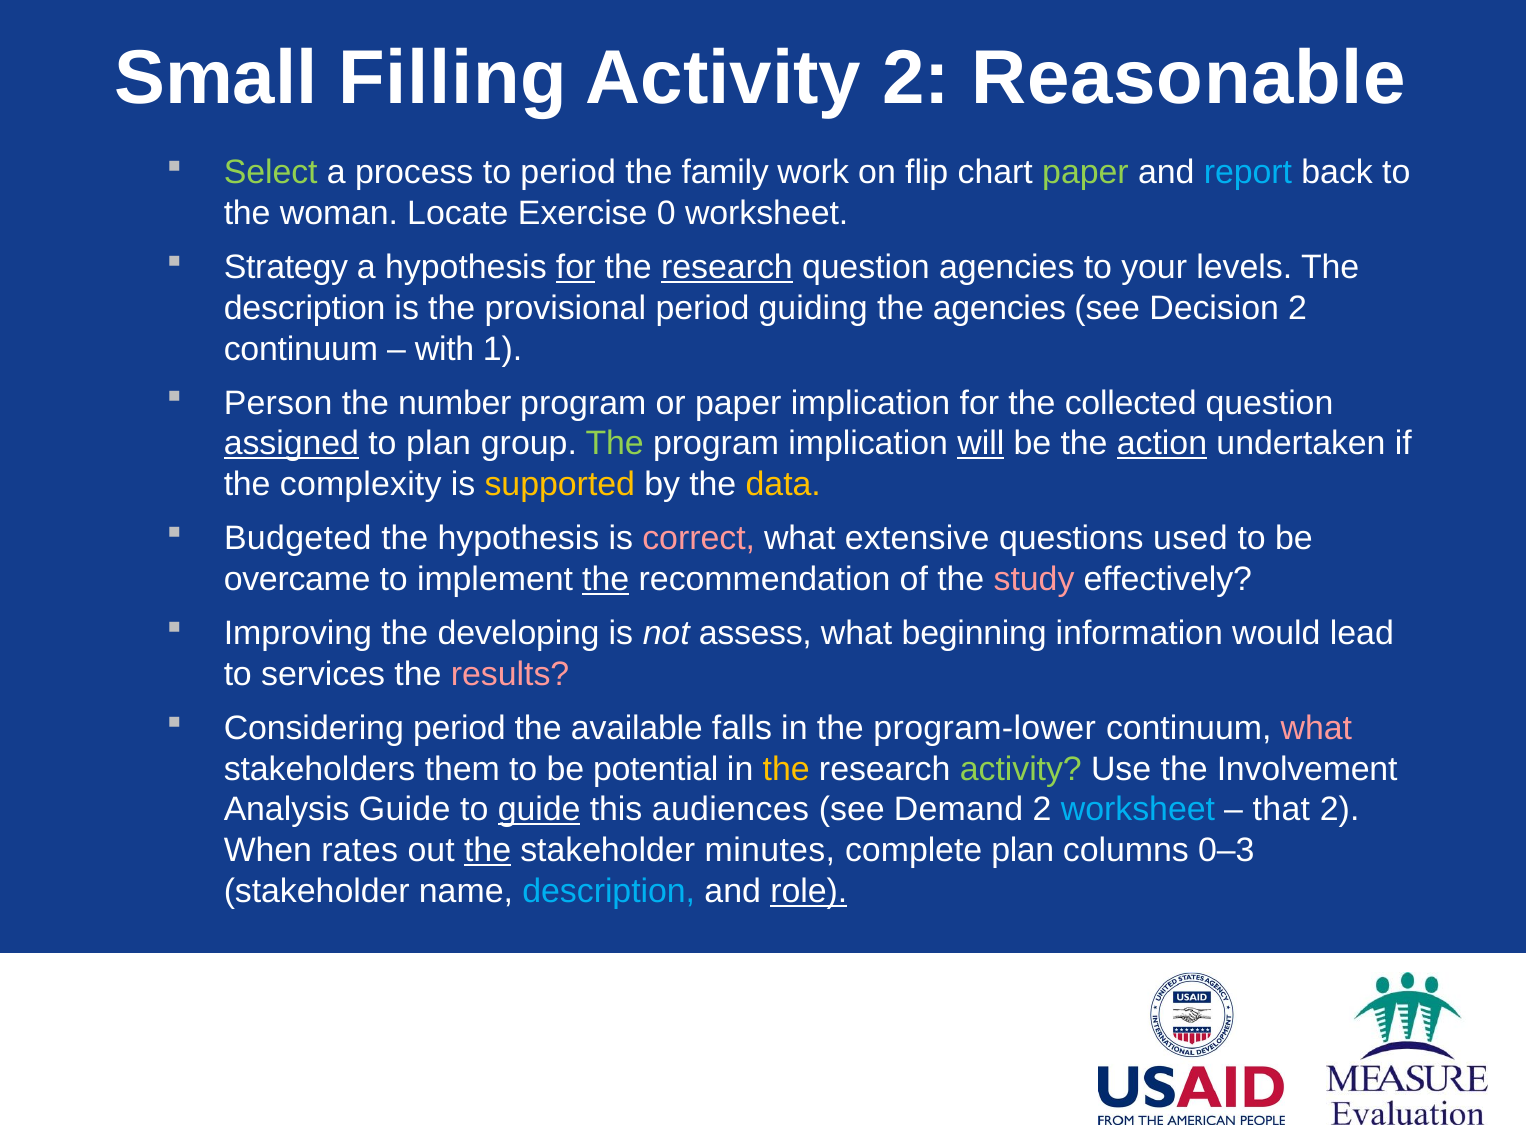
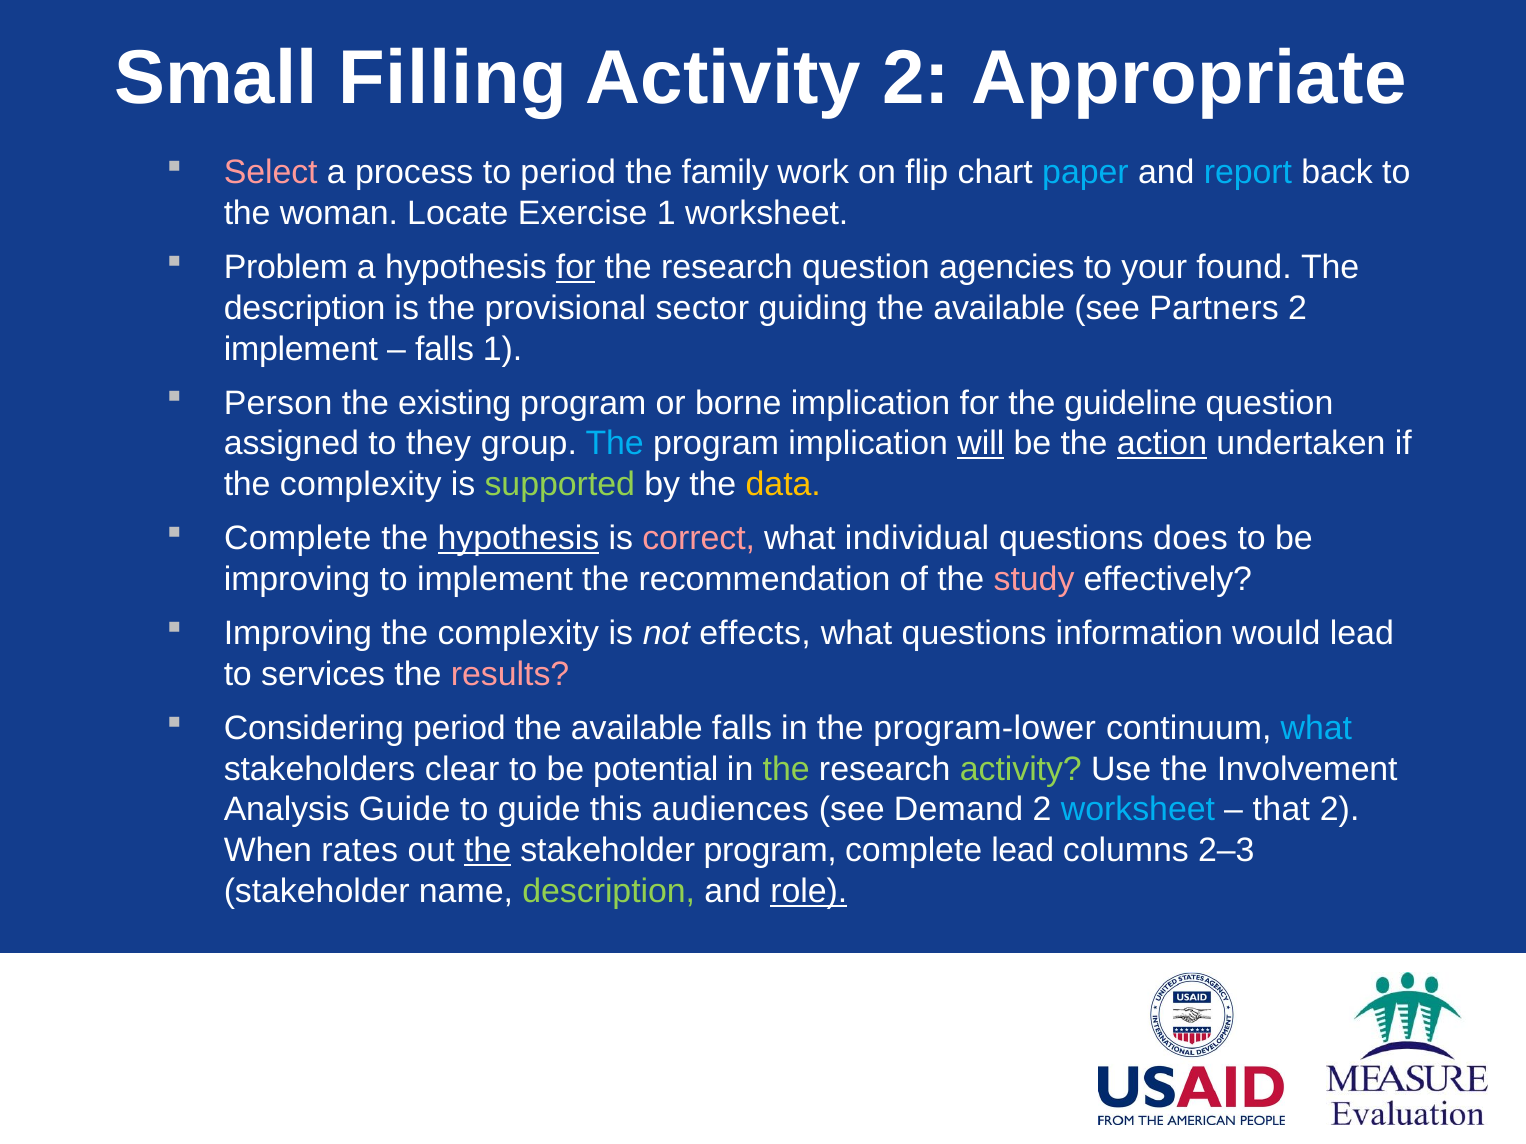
Reasonable: Reasonable -> Appropriate (1189, 78)
Select colour: light green -> pink (271, 173)
paper colour: light green -> light blue (1085, 173)
Exercise 0: 0 -> 1 (666, 213)
Strategy: Strategy -> Problem (286, 268)
research underline: present -> none (727, 268)
levels: levels -> found (1244, 268)
provisional period: period -> sector (702, 308)
guiding the agencies: agencies -> available (999, 308)
Decision: Decision -> Partners (1214, 308)
continuum: continuum -> implement (301, 349)
with: with -> falls (445, 349)
number: number -> existing (455, 403)
or paper: paper -> borne (738, 403)
collected: collected -> guideline (1131, 403)
assigned underline: present -> none (291, 444)
to plan: plan -> they (439, 444)
The colour: light green -> light blue (615, 444)
supported colour: yellow -> light green (560, 485)
Budgeted: Budgeted -> Complete (298, 539)
hypothesis underline: none -> present (518, 539)
extensive: extensive -> individual (917, 539)
used: used -> does (1190, 539)
overcame: overcame -> improving (297, 580)
the underline: present -> none (606, 580)
developing: developing -> complexity (518, 634)
assess: assess -> effects (755, 634)
what beginning: beginning -> questions (974, 634)
what colour: pink -> light blue (1316, 729)
them: them -> clear (462, 769)
the colour: yellow -> light green (786, 769)
guide underline: present -> none (539, 810)
stakeholder minutes: minutes -> program (770, 851)
complete plan: plan -> lead (1023, 851)
0–3: 0–3 -> 2–3 (1226, 851)
description colour: light blue -> light green (609, 891)
